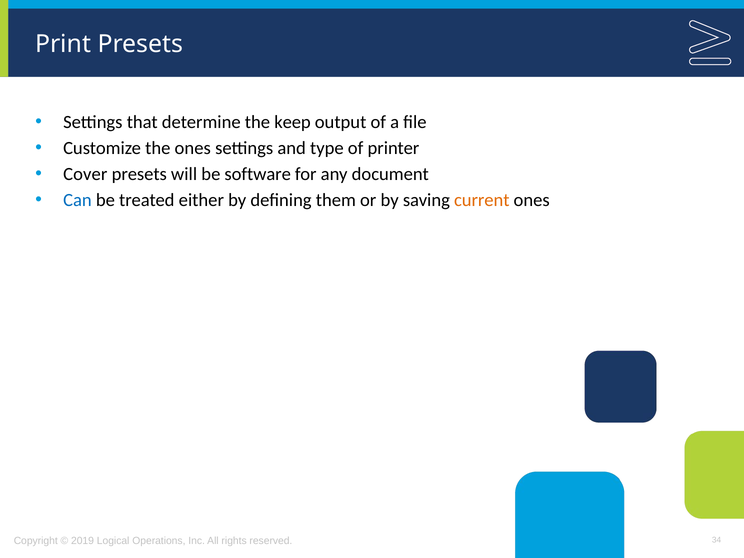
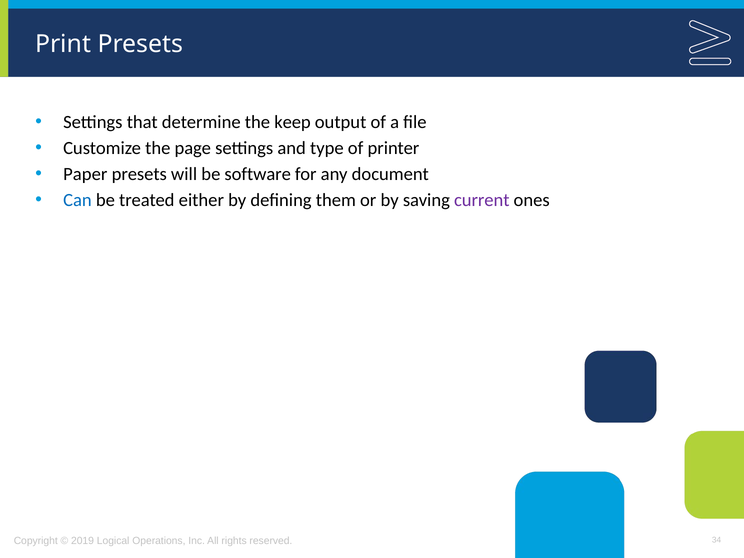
the ones: ones -> page (193, 148)
Cover: Cover -> Paper (85, 174)
current colour: orange -> purple (482, 200)
